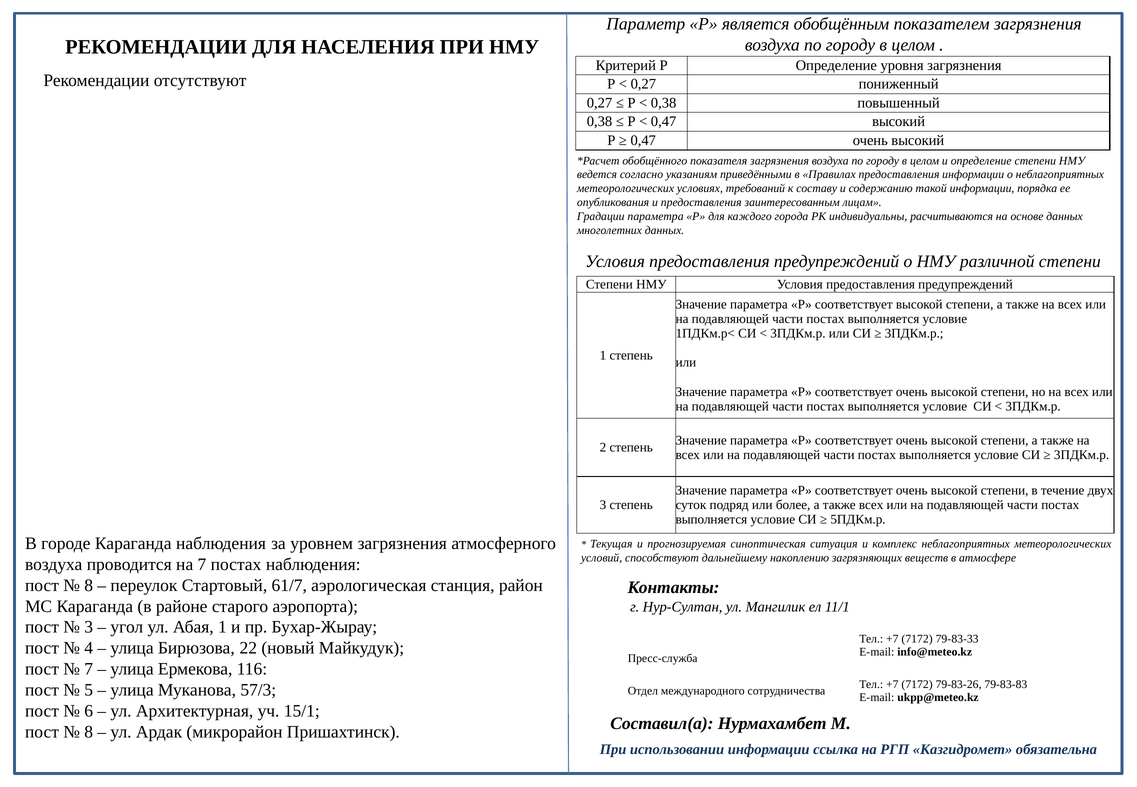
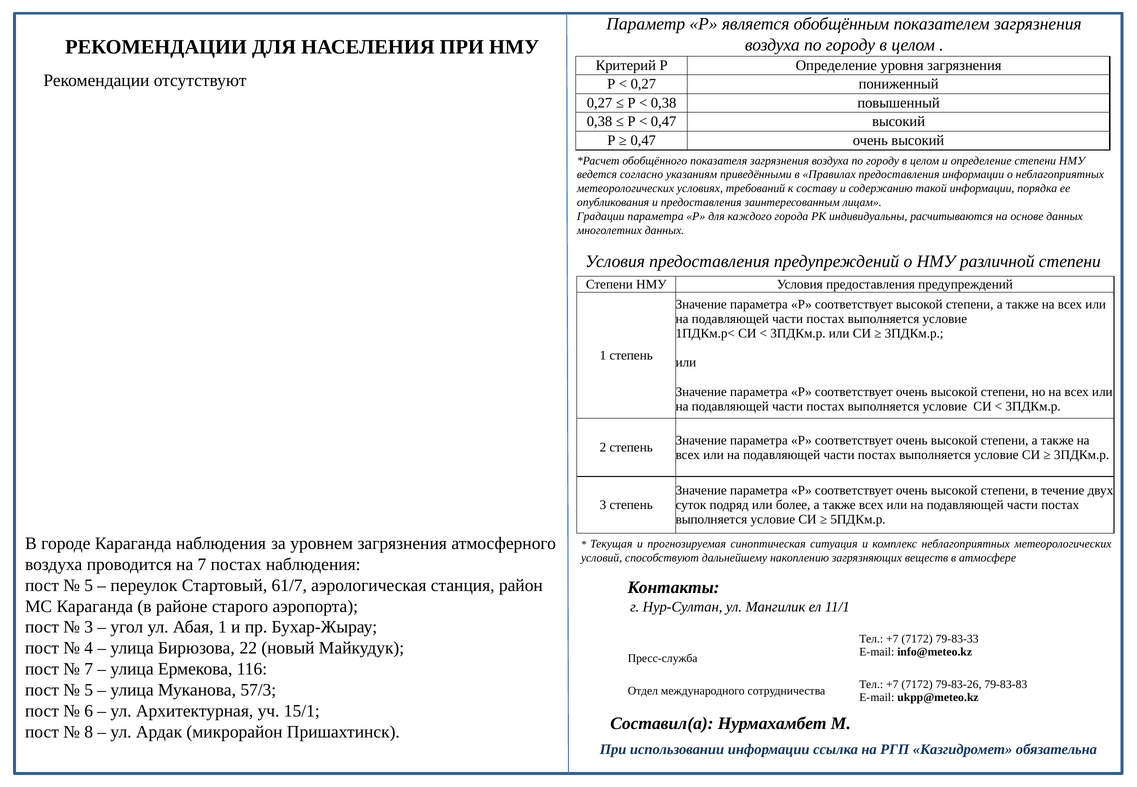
8: 8 -> 5 (89, 585)
